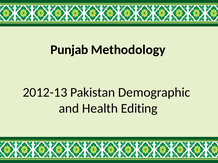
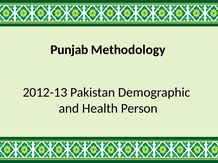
Editing: Editing -> Person (139, 109)
